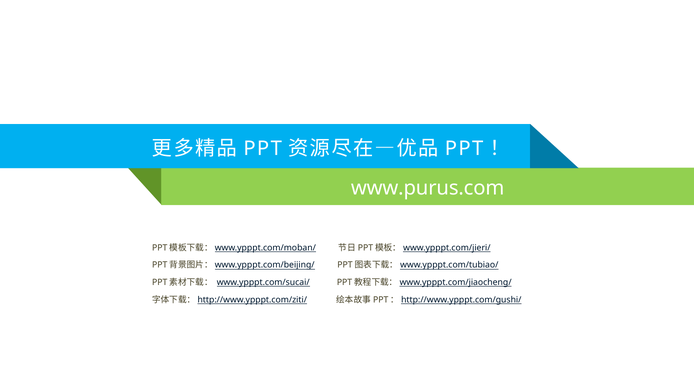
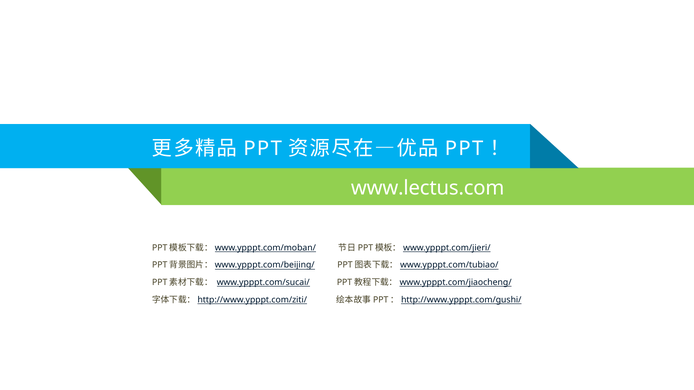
www.purus.com: www.purus.com -> www.lectus.com (428, 188)
